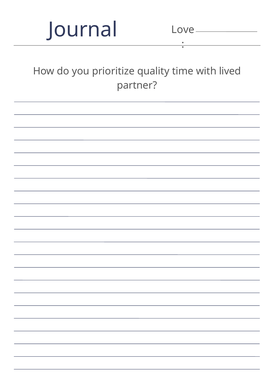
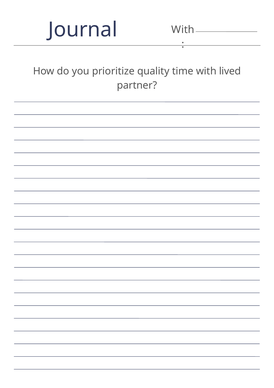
Love: Love -> With (183, 30)
